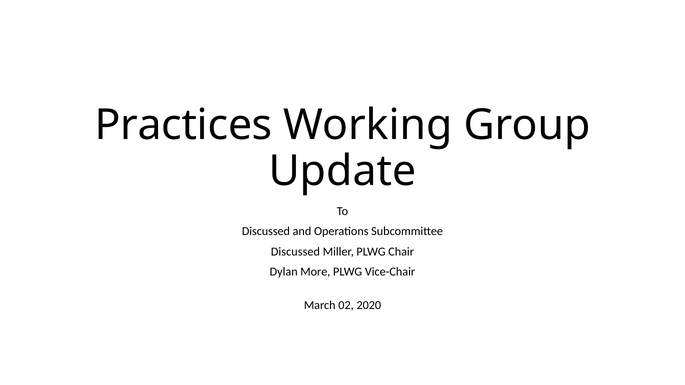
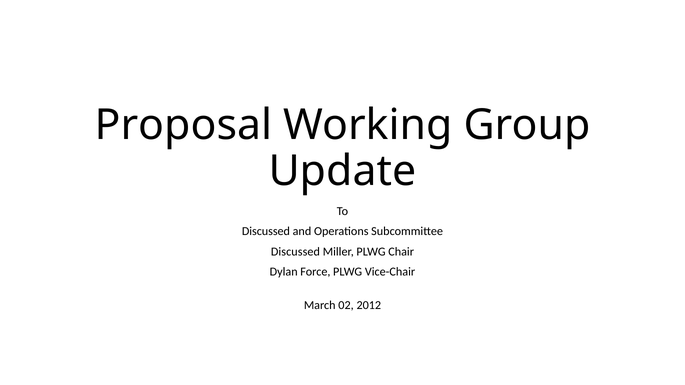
Practices: Practices -> Proposal (183, 125)
More: More -> Force (315, 272)
2020: 2020 -> 2012 (369, 306)
